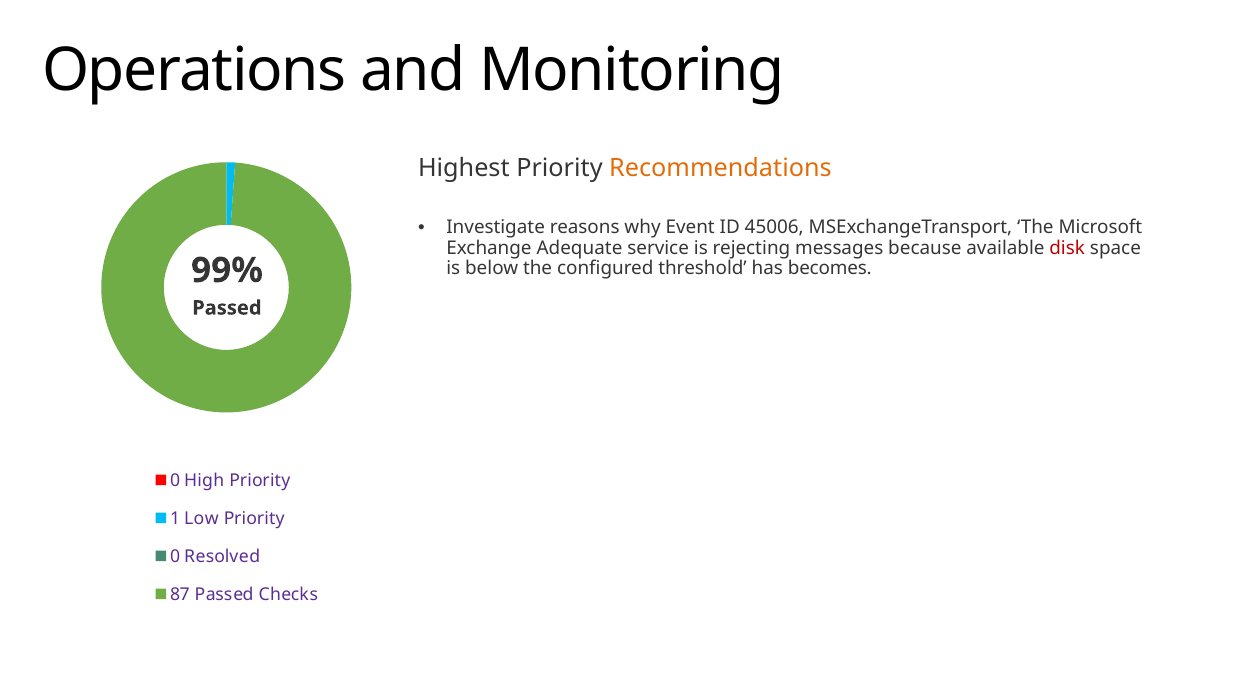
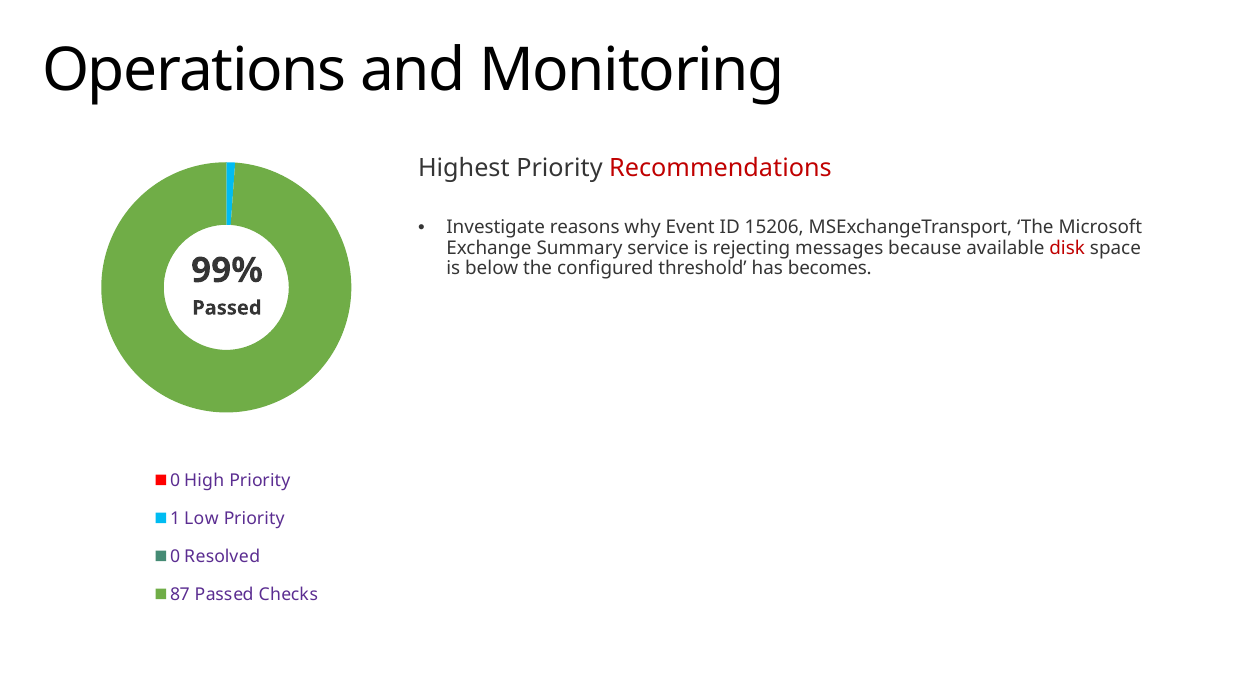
Recommendations colour: orange -> red (720, 168)
45006: 45006 -> 15206 (774, 227)
Adequate: Adequate -> Summary (579, 248)
